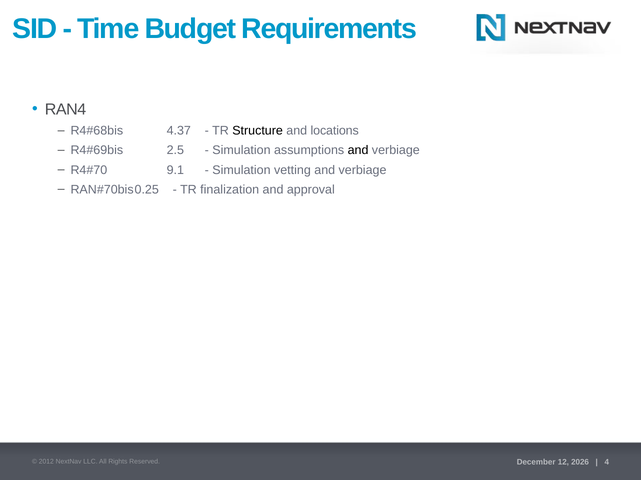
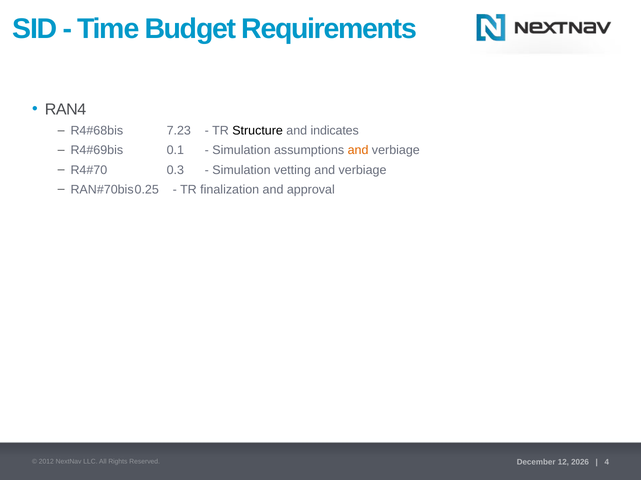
4.37: 4.37 -> 7.23 (179, 131)
locations: locations -> indicates (335, 131)
2.5: 2.5 -> 0.1 (175, 151)
and colour: black -> orange (358, 151)
9.1: 9.1 -> 0.3 (175, 170)
